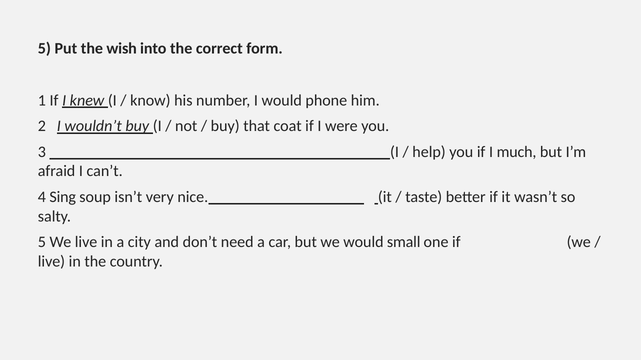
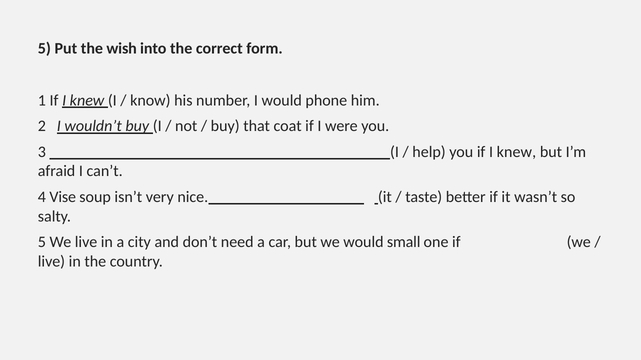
you if I much: much -> knew (516, 152)
Sing: Sing -> Vise (63, 197)
